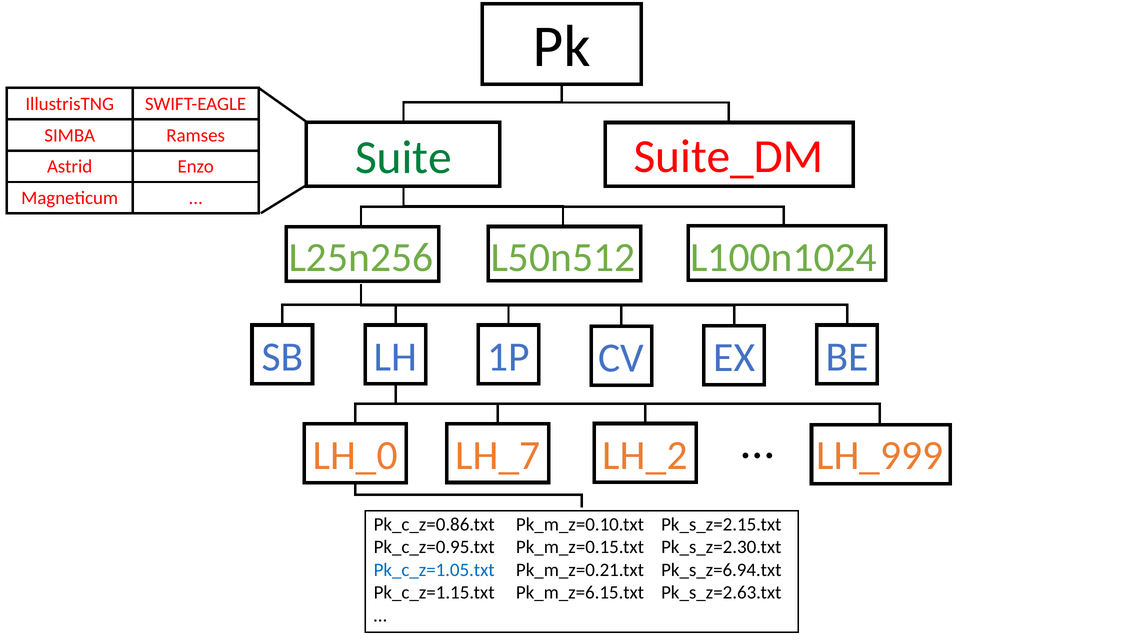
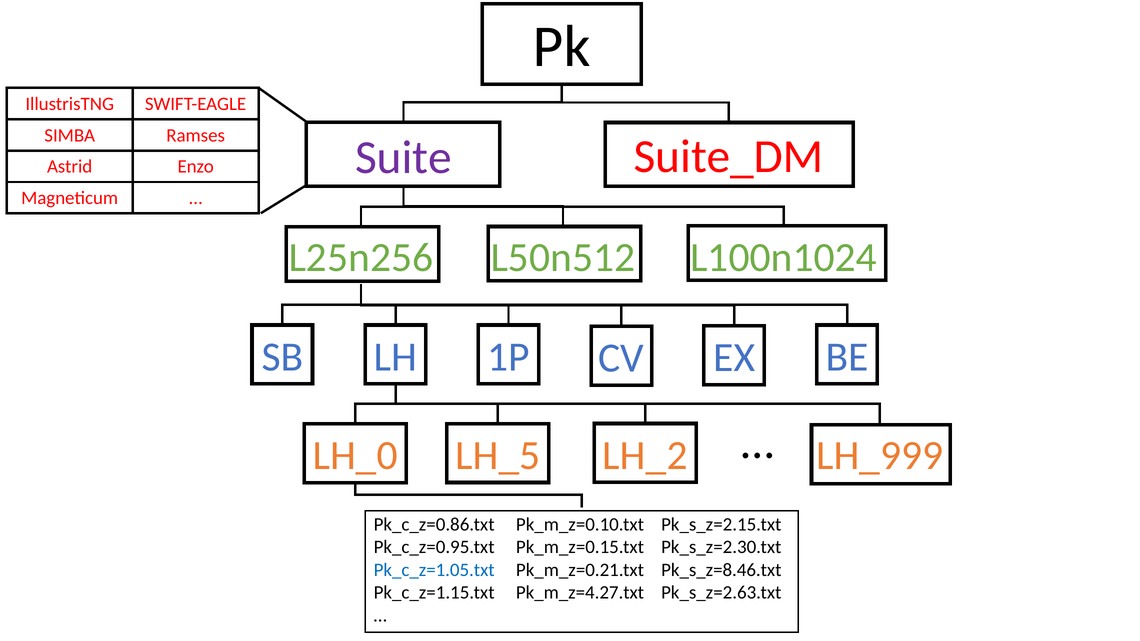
Suite colour: green -> purple (403, 158)
LH_7: LH_7 -> LH_5 (498, 456)
Pk_s_z=6.94.txt: Pk_s_z=6.94.txt -> Pk_s_z=8.46.txt (721, 570)
Pk_m_z=6.15.txt: Pk_m_z=6.15.txt -> Pk_m_z=4.27.txt (580, 593)
